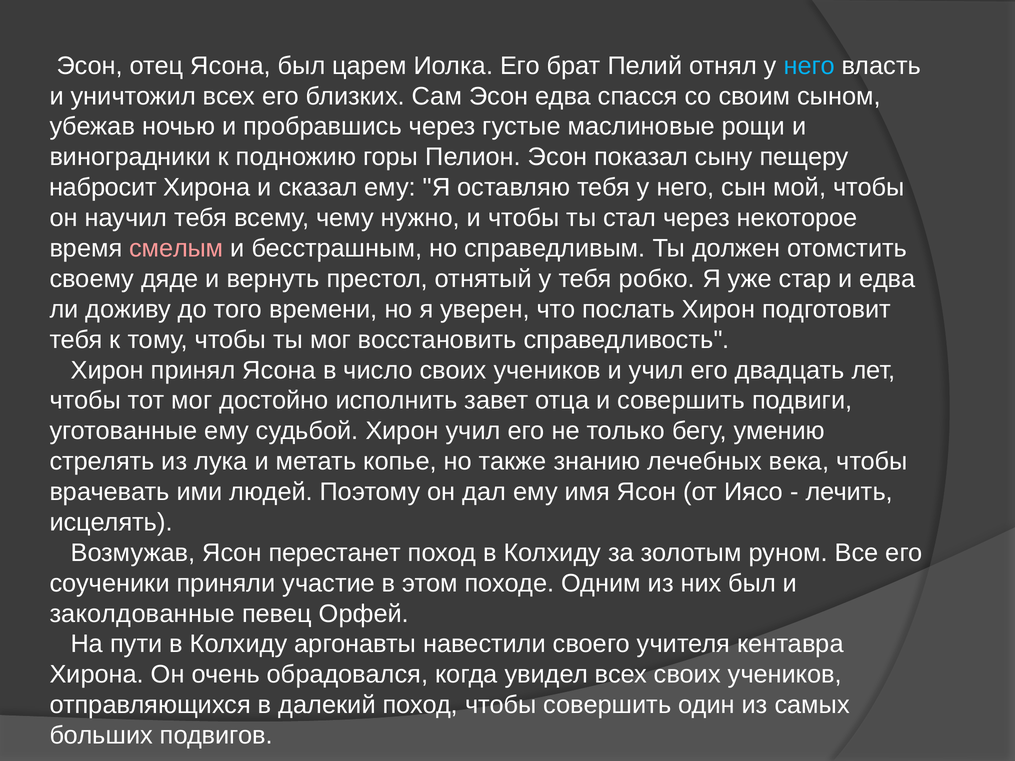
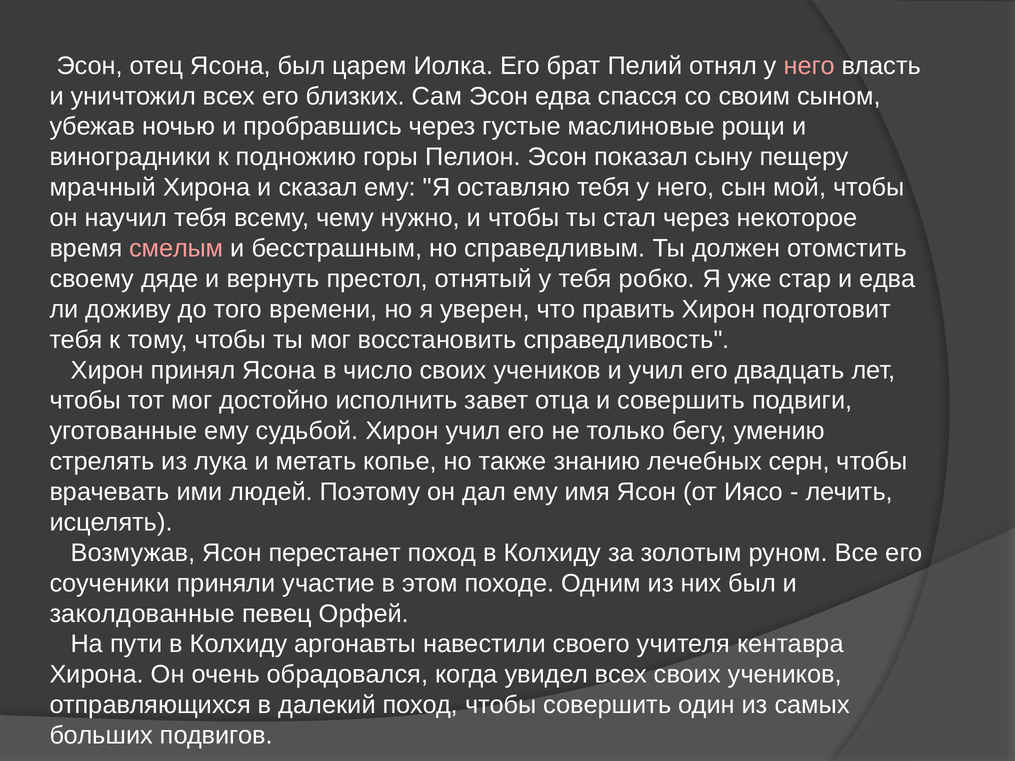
него colour: light blue -> pink (809, 66)
набросит: набросит -> мрачный (103, 188)
послать: послать -> править (629, 309)
века: века -> серн (799, 462)
